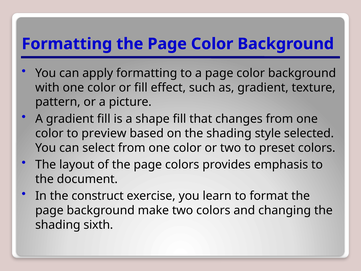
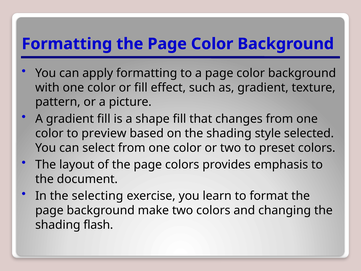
construct: construct -> selecting (97, 196)
sixth: sixth -> flash (98, 225)
